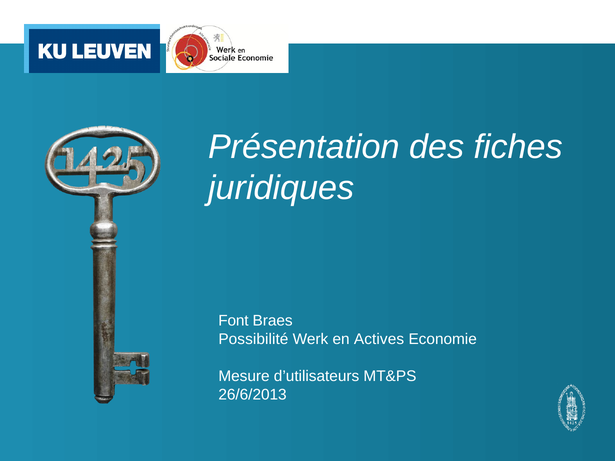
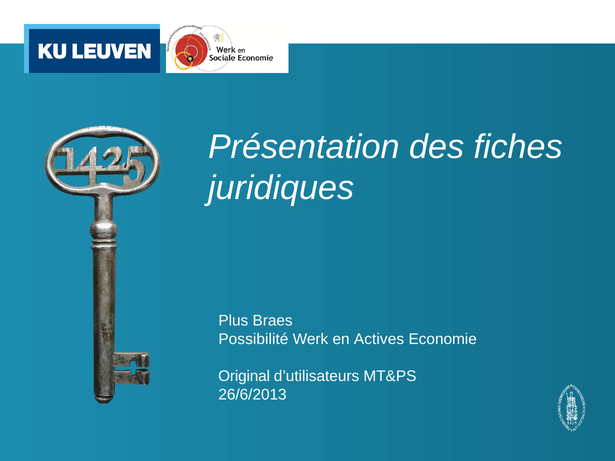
Font: Font -> Plus (233, 321)
Mesure: Mesure -> Original (244, 376)
